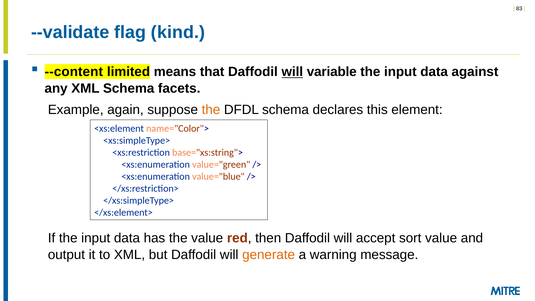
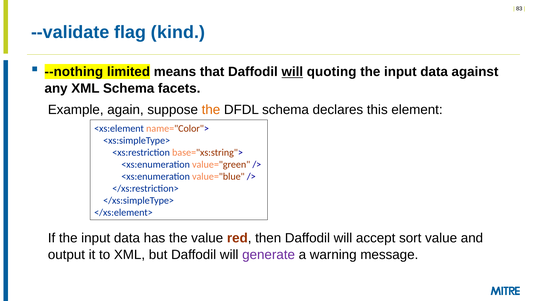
--content: --content -> --nothing (74, 72)
variable: variable -> quoting (332, 72)
generate colour: orange -> purple (269, 255)
